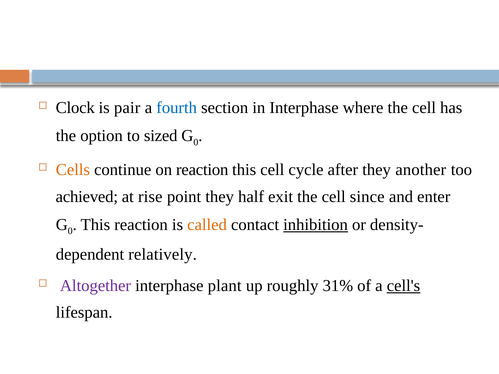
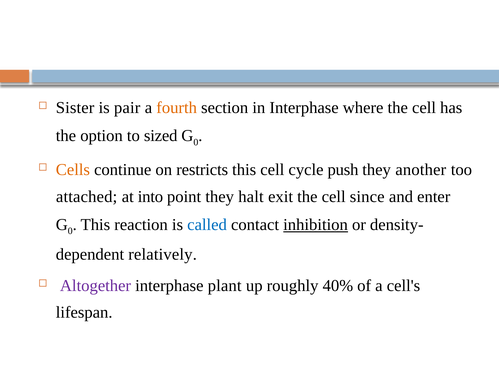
Clock: Clock -> Sister (75, 108)
fourth colour: blue -> orange (177, 108)
on reaction: reaction -> restricts (202, 170)
after: after -> push (343, 170)
achieved: achieved -> attached (87, 197)
rise: rise -> into (150, 197)
half: half -> halt (251, 197)
called colour: orange -> blue (207, 225)
31%: 31% -> 40% (338, 286)
cell's underline: present -> none (403, 286)
